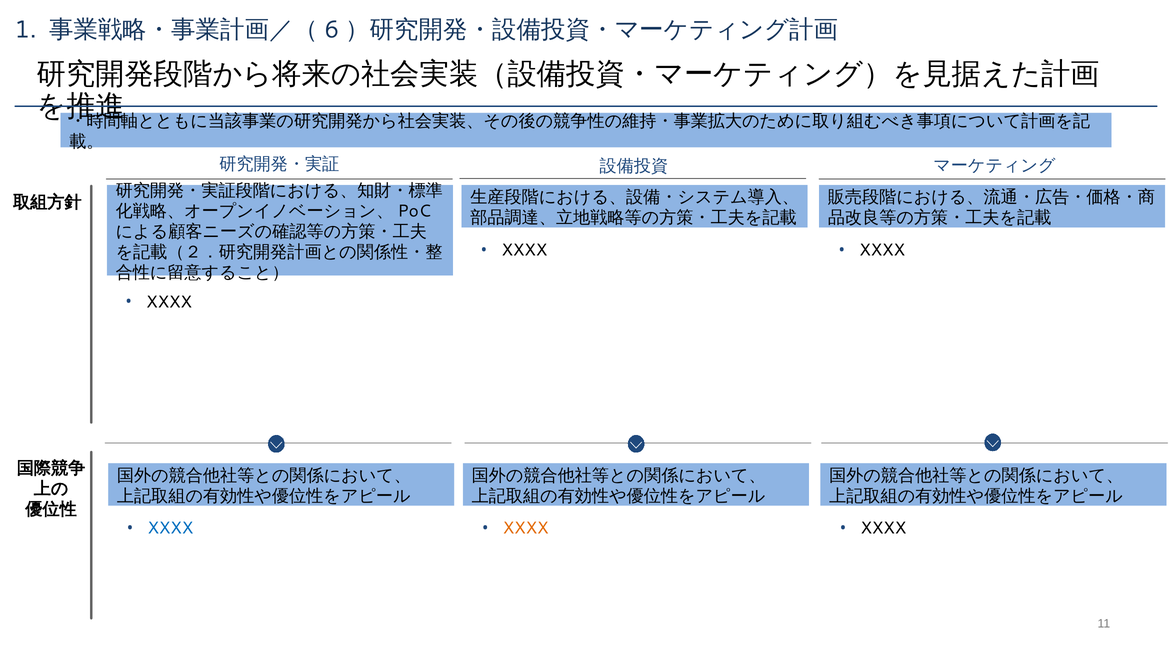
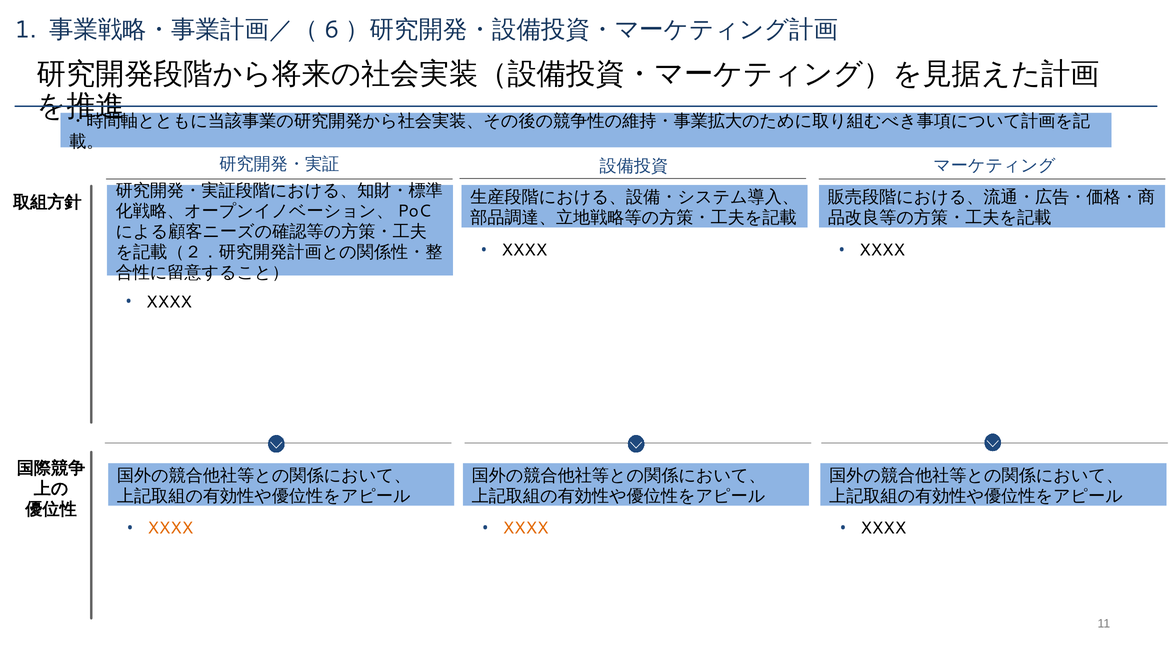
XXXX colour: blue -> orange (170, 529)
